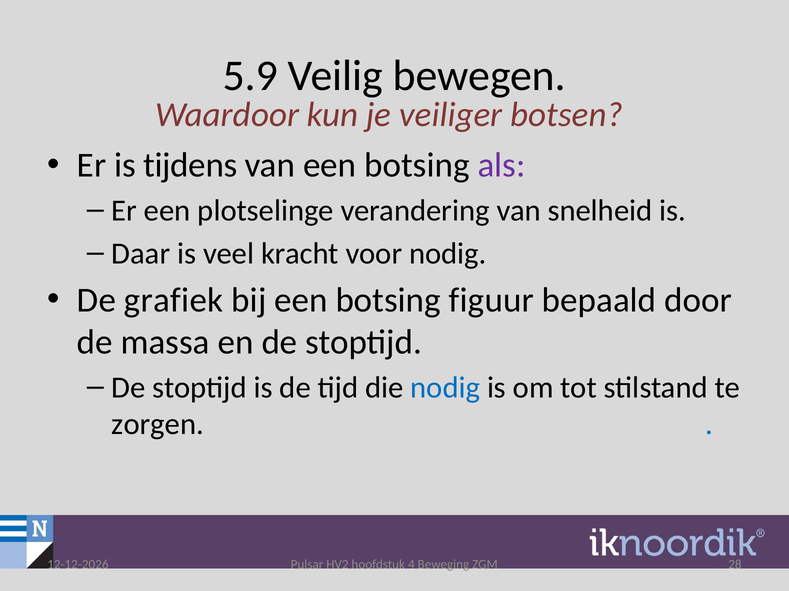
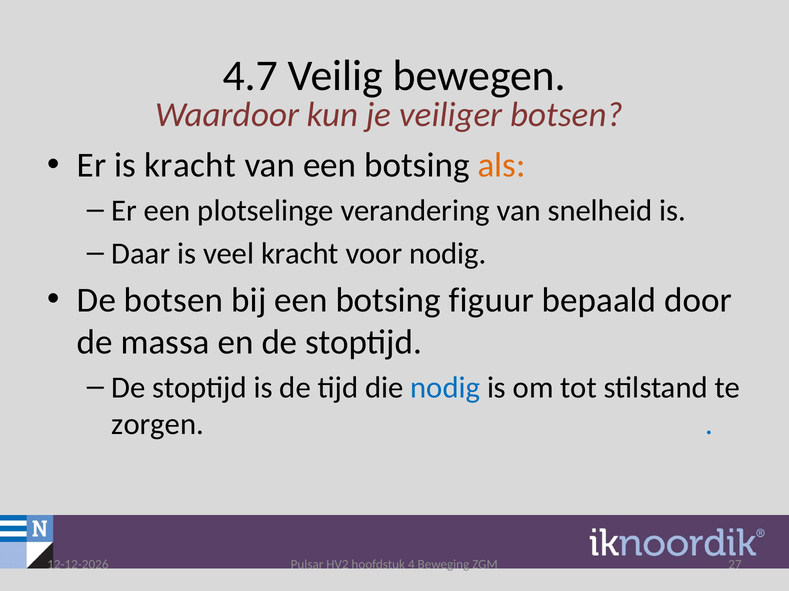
5.9: 5.9 -> 4.7 (250, 76)
is tijdens: tijdens -> kracht (190, 166)
als colour: purple -> orange (502, 166)
De grafiek: grafiek -> botsen (174, 301)
28: 28 -> 27 (735, 565)
